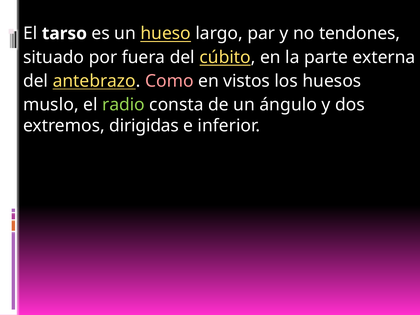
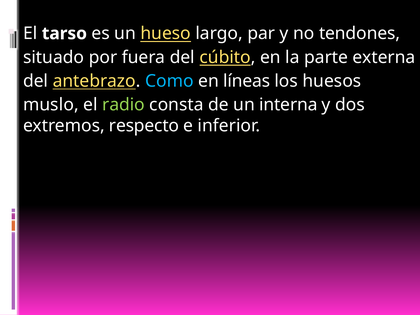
Como colour: pink -> light blue (169, 81)
vistos: vistos -> líneas (247, 81)
ángulo: ángulo -> interna (288, 105)
dirigidas: dirigidas -> respecto (144, 126)
